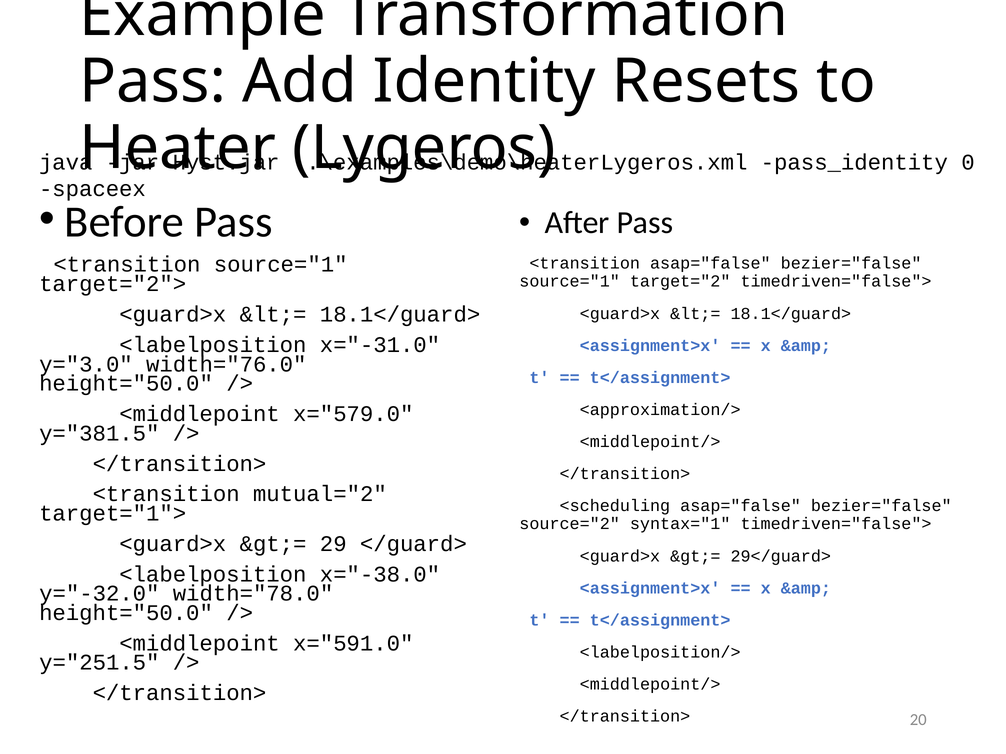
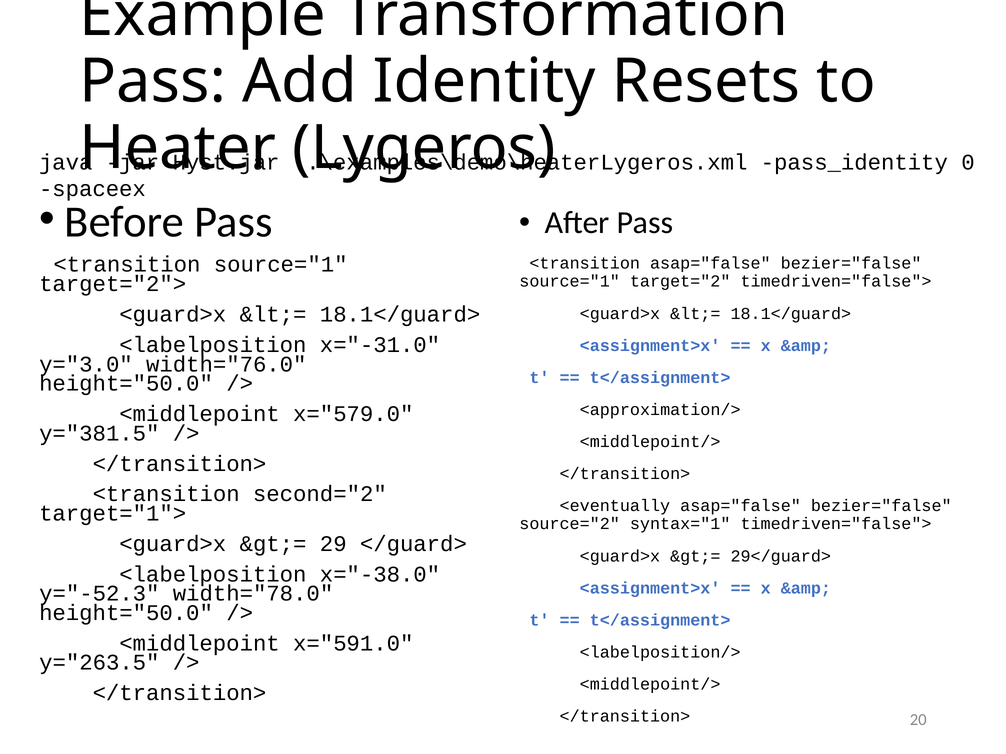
mutual="2: mutual="2 -> second="2 (320, 494)
<scheduling: <scheduling -> <eventually (615, 506)
y="-32.0: y="-32.0 -> y="-52.3 (99, 594)
y="251.5: y="251.5 -> y="263.5 (99, 663)
